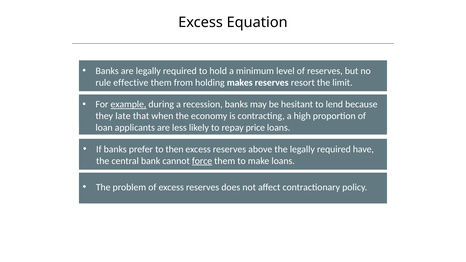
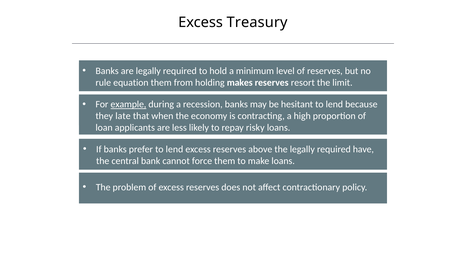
Equation: Equation -> Treasury (257, 22)
effective: effective -> equation (131, 83)
price: price -> risky (255, 128)
prefer to then: then -> lend (174, 149)
force underline: present -> none (202, 161)
